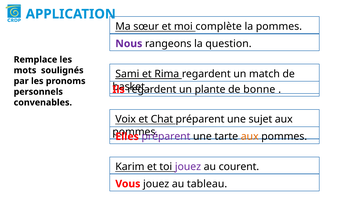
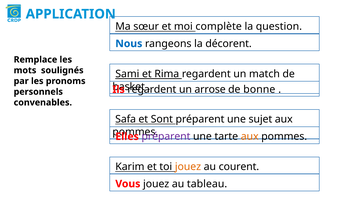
la pommes: pommes -> question (279, 26)
Nous colour: purple -> blue (129, 44)
question: question -> décorent (229, 44)
plante: plante -> arrose (210, 90)
Voix: Voix -> Safa (126, 119)
Chat: Chat -> Sont (162, 119)
jouez colour: purple -> orange (188, 167)
